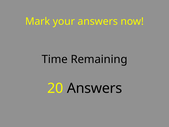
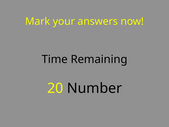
20 Answers: Answers -> Number (94, 88)
